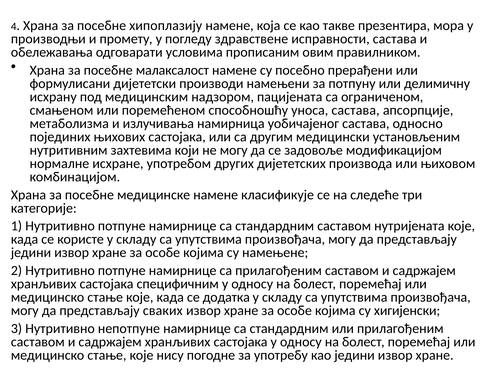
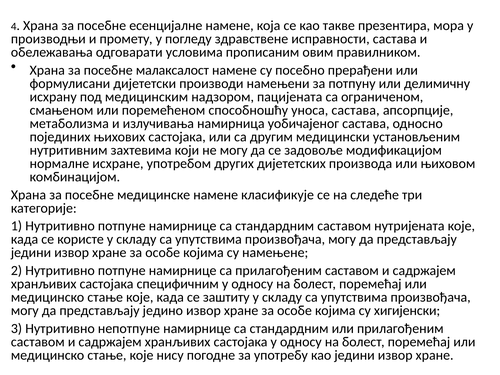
хипоплазију: хипоплазију -> есенцијалне (166, 26)
додатка: додатка -> заштиту (226, 297)
сваких: сваких -> једино (163, 311)
